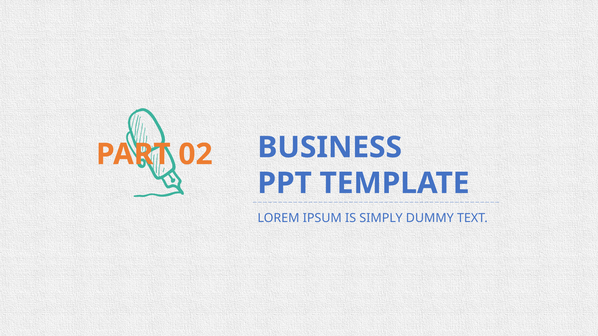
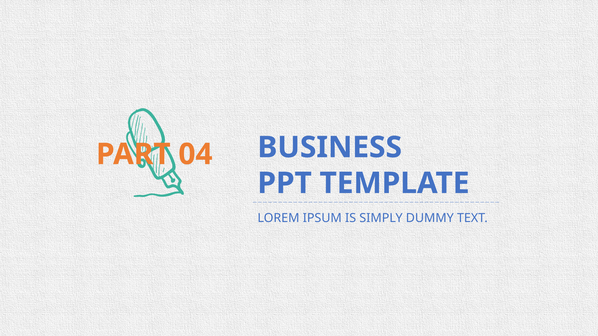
02: 02 -> 04 (195, 154)
